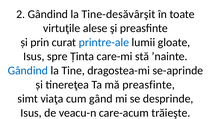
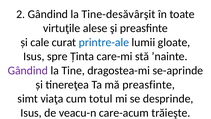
prin: prin -> cale (40, 42)
Gândind colour: blue -> purple (28, 70)
gând: gând -> totul (101, 98)
